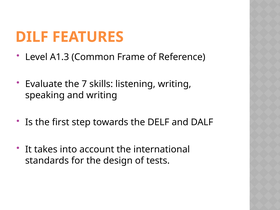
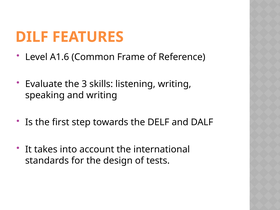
A1.3: A1.3 -> A1.6 (60, 57)
7: 7 -> 3 (84, 84)
